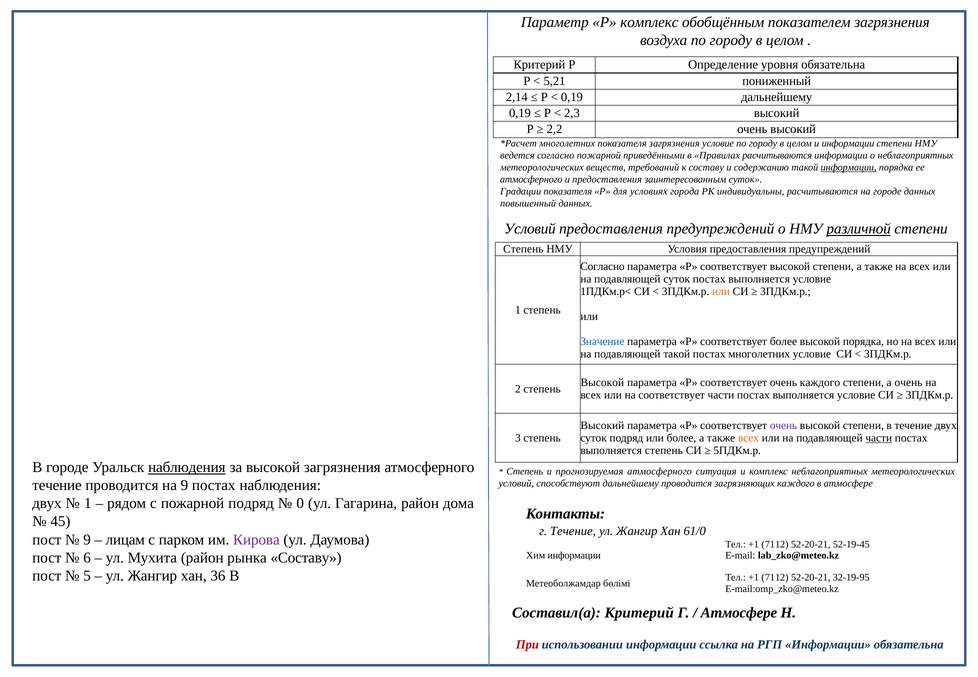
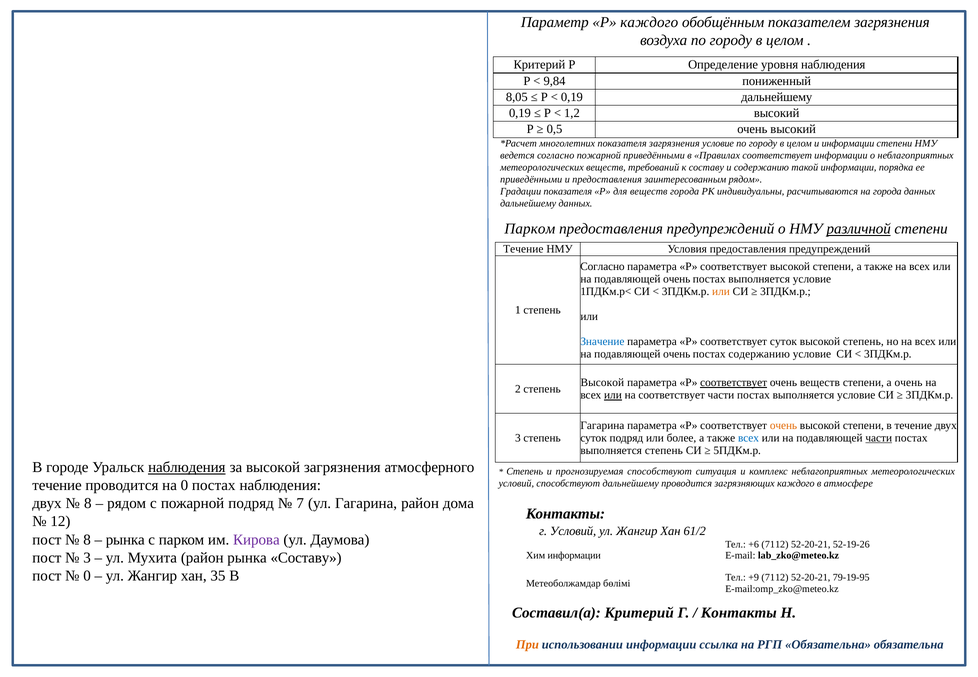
Р комплекс: комплекс -> каждого (649, 22)
уровня обязательна: обязательна -> наблюдения (833, 65)
5,21: 5,21 -> 9,84 (555, 81)
2,14: 2,14 -> 8,05 (517, 97)
2,3: 2,3 -> 1,2 (572, 113)
2,2: 2,2 -> 0,5 (554, 129)
Правилах расчитываются: расчитываются -> соответствует (777, 155)
информации underline: present -> none (849, 167)
атмосферного: атмосферного -> приведёнными (531, 179)
заинтересованным суток: суток -> рядом (745, 179)
для условиях: условиях -> веществ (649, 191)
на городе: городе -> города (887, 191)
повышенный: повышенный -> дальнейшему (528, 203)
Условий: Условий -> Парком (530, 229)
Степень: Степень -> Течение (523, 249)
суток: суток -> очень (677, 279)
соответствует более: более -> суток (783, 341)
высокой порядка: порядка -> степень (863, 341)
такой: такой -> очень (677, 354)
постах многолетних: многолетних -> содержанию (759, 354)
соответствует underline: none -> present (734, 383)
очень каждого: каждого -> веществ (820, 383)
или underline: none -> present (613, 395)
Высокий: Высокий -> Гагарина (602, 425)
очень colour: purple -> orange (784, 425)
всех colour: orange -> blue (749, 438)
прогнозируемая атмосферного: атмосферного -> способствуют (660, 471)
на 9: 9 -> 0 (184, 485)
1: 1 -> 8 (88, 503)
0: 0 -> 7 (300, 503)
45: 45 -> 12 (60, 522)
г Течение: Течение -> Условий (573, 531)
61/0: 61/0 -> 61/2 (695, 531)
9: 9 -> 8 (87, 540)
лицам: лицам -> рынка (125, 540)
+1: +1 -> +6 (754, 545)
52-19-45: 52-19-45 -> 52-19-26 (851, 545)
6: 6 -> 3 (87, 558)
5: 5 -> 0 (87, 576)
36: 36 -> 35 (218, 576)
+1: +1 -> +9 (754, 578)
32-19-95: 32-19-95 -> 79-19-95 (851, 578)
Атмосфере: Атмосфере -> Контакты (739, 613)
При colour: red -> orange (527, 645)
РГП Информации: Информации -> Обязательна (828, 645)
